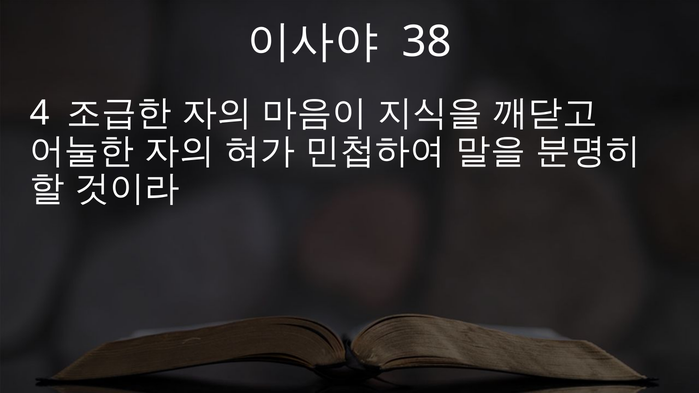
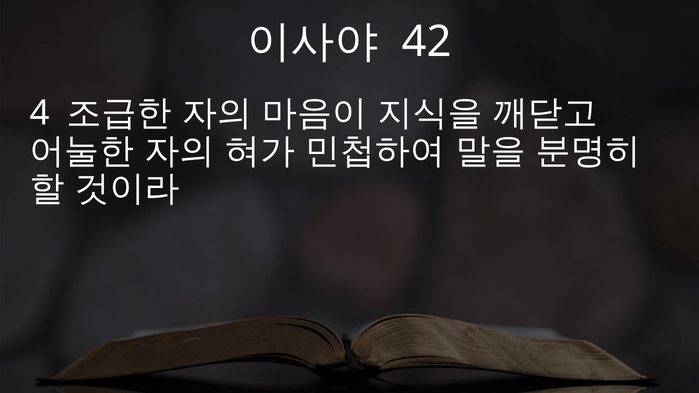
38: 38 -> 42 (427, 42)
